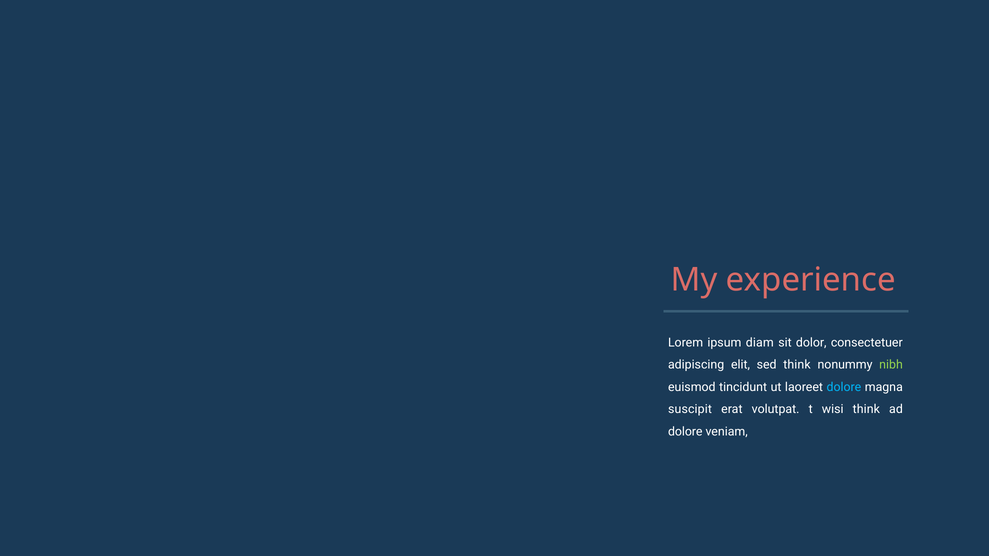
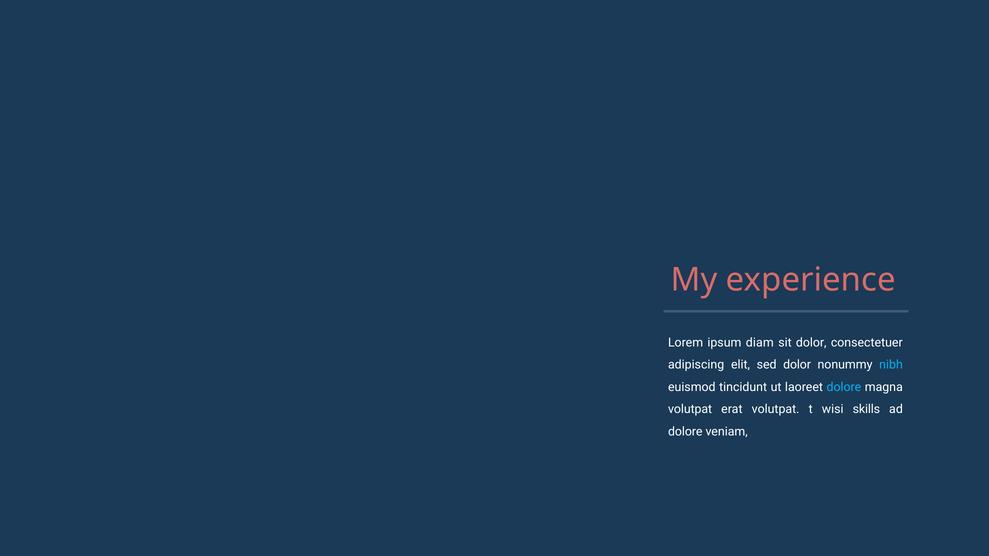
sed think: think -> dolor (797, 365)
nibh colour: light green -> light blue (891, 365)
suscipit: suscipit -> volutpat (690, 409)
wisi think: think -> skills (866, 409)
